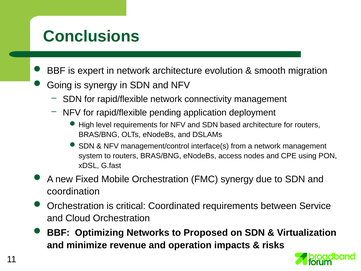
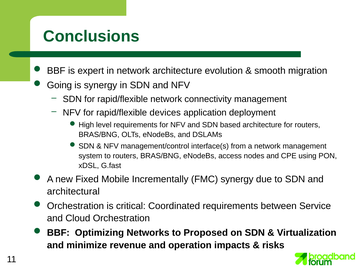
pending: pending -> devices (165, 113)
Mobile Orchestration: Orchestration -> Incrementally (160, 179)
coordination: coordination -> architectural (73, 191)
